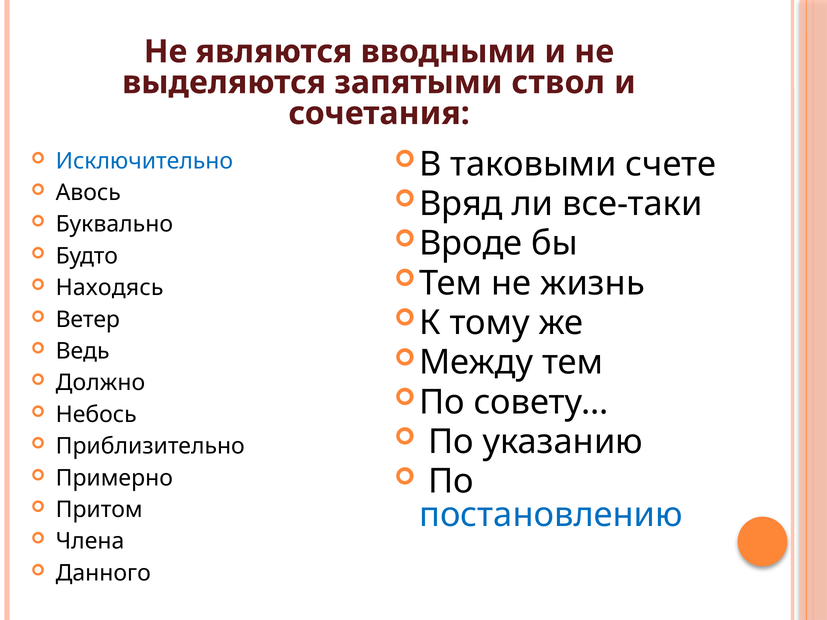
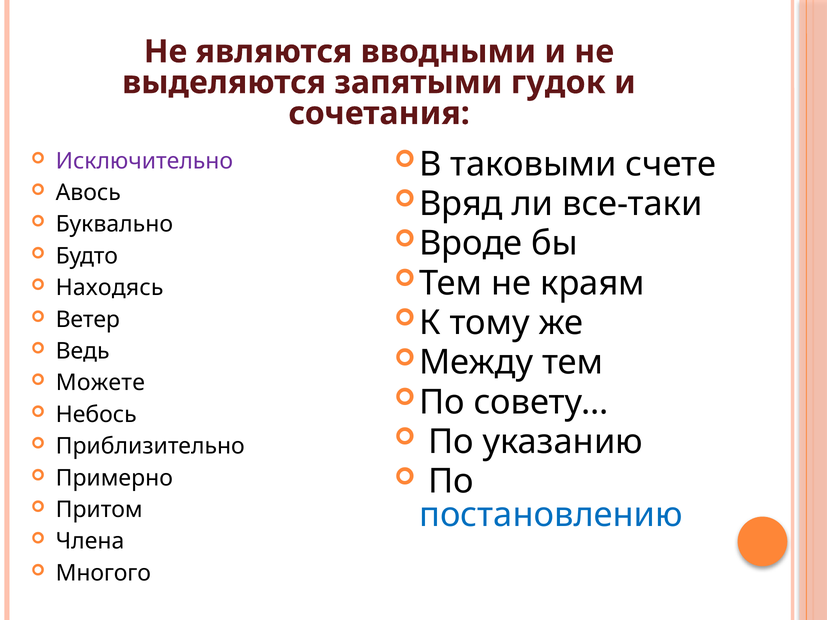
ствол: ствол -> гудок (558, 83)
Исключительно colour: blue -> purple (144, 161)
жизнь: жизнь -> краям (593, 283)
Должно: Должно -> Можете (100, 383)
Данного: Данного -> Многого (103, 573)
